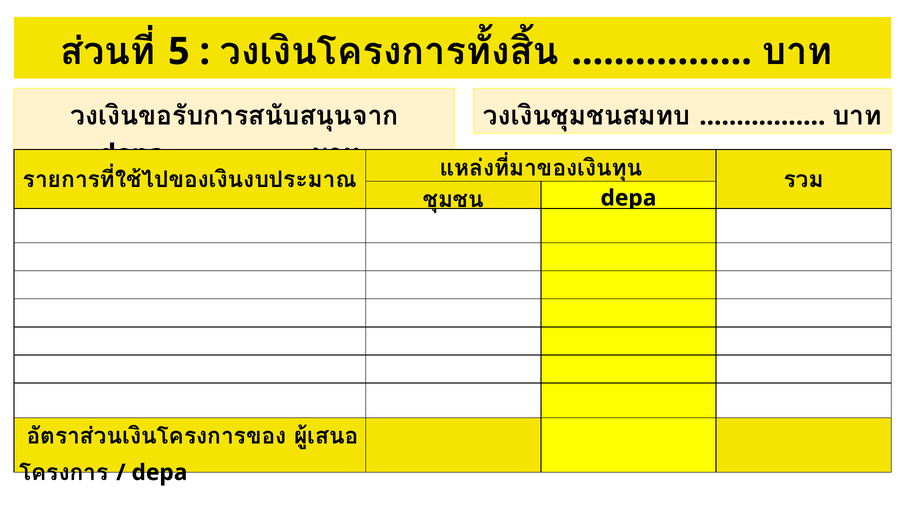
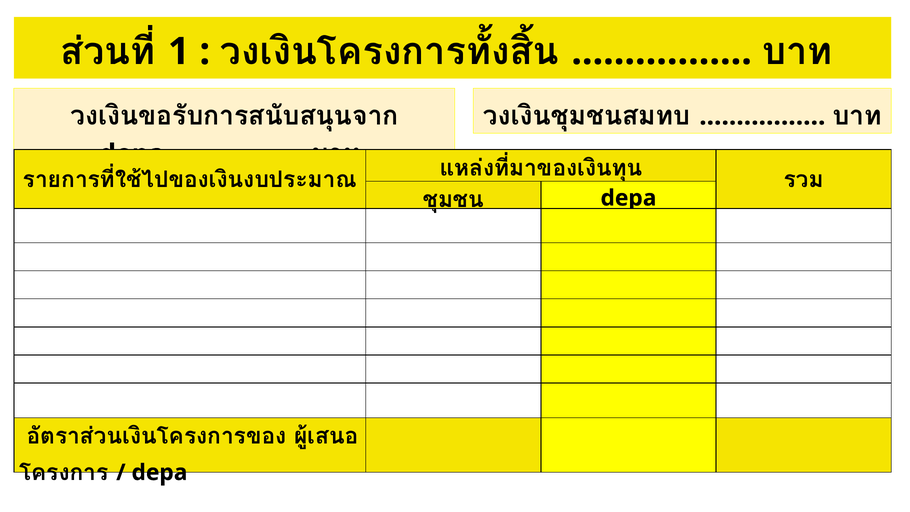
5: 5 -> 1 (179, 52)
